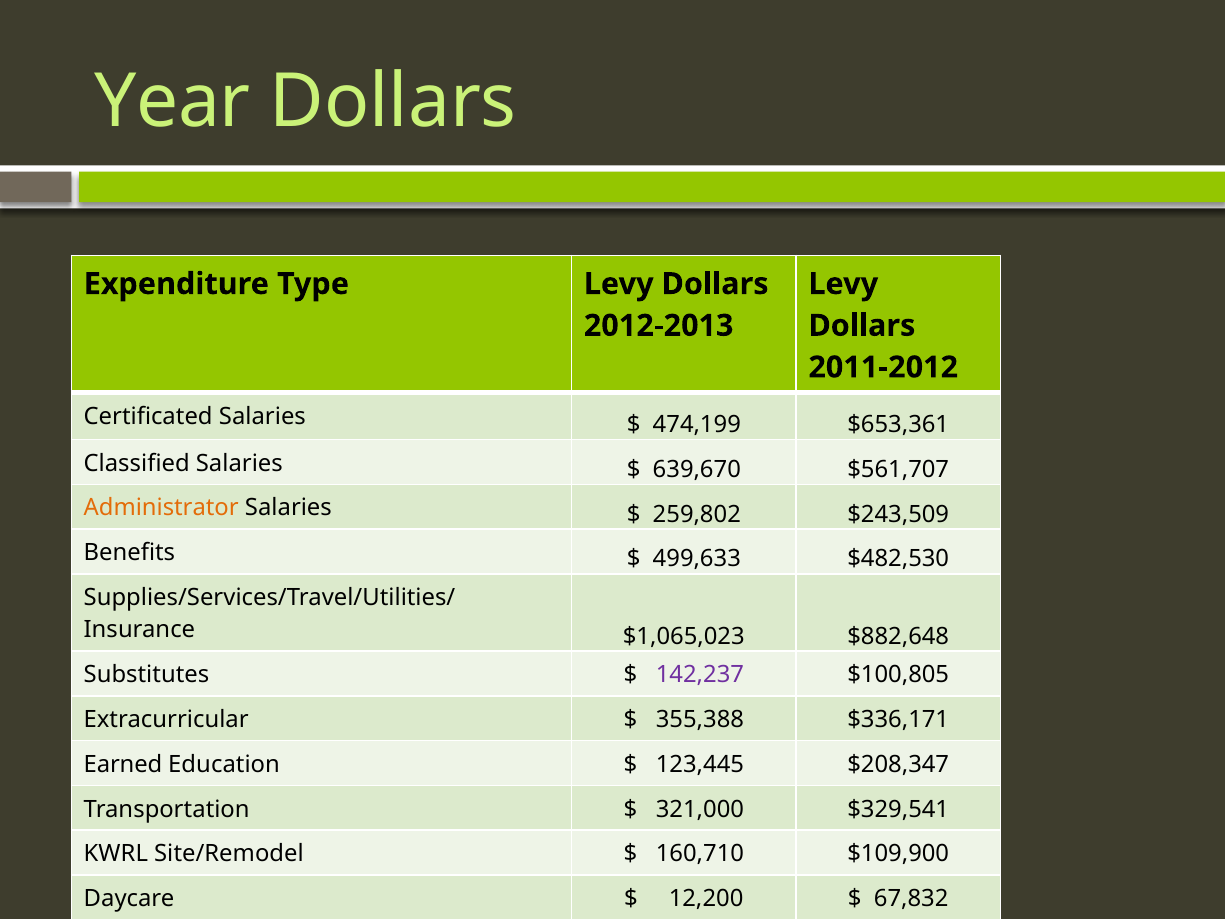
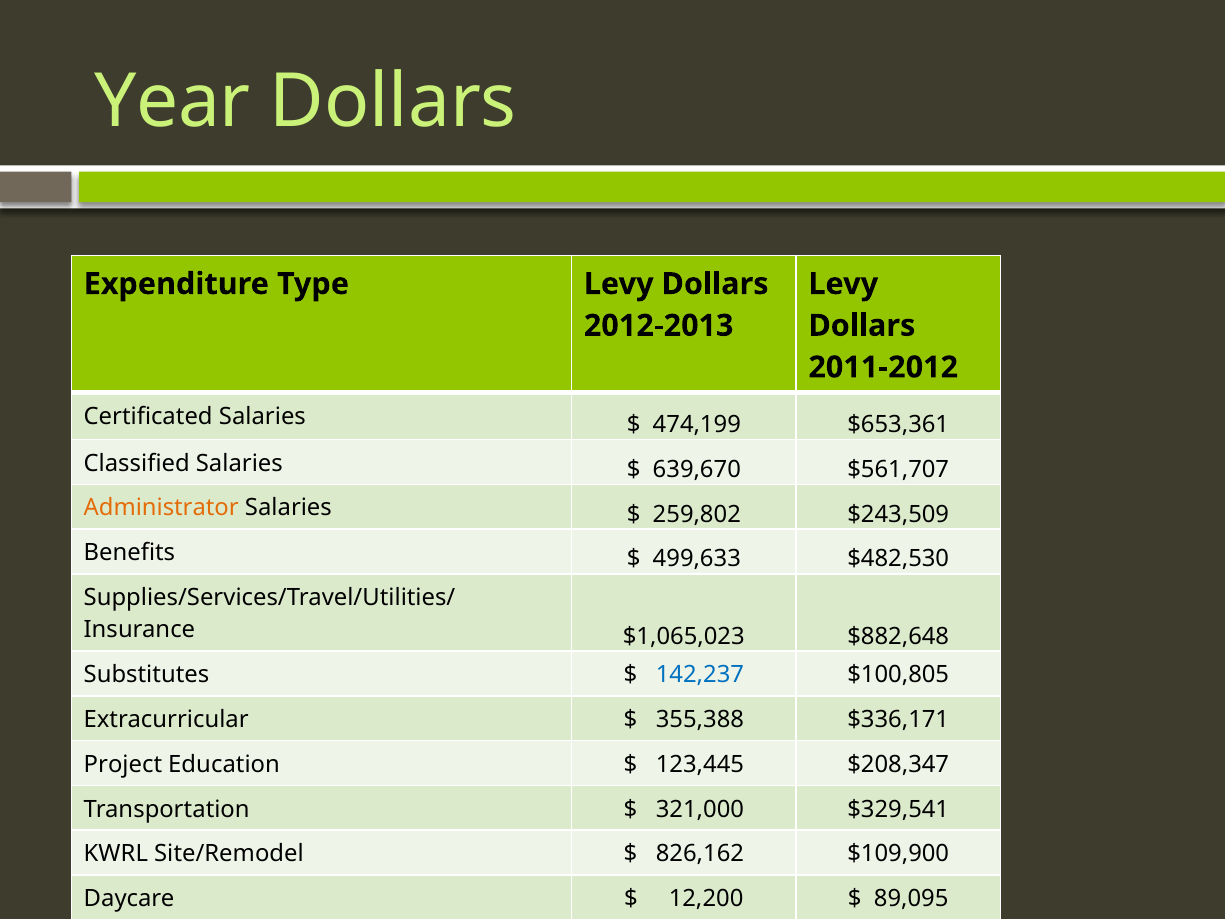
142,237 colour: purple -> blue (700, 675)
Earned: Earned -> Project (123, 764)
160,710: 160,710 -> 826,162 (700, 854)
67,832: 67,832 -> 89,095 (911, 898)
